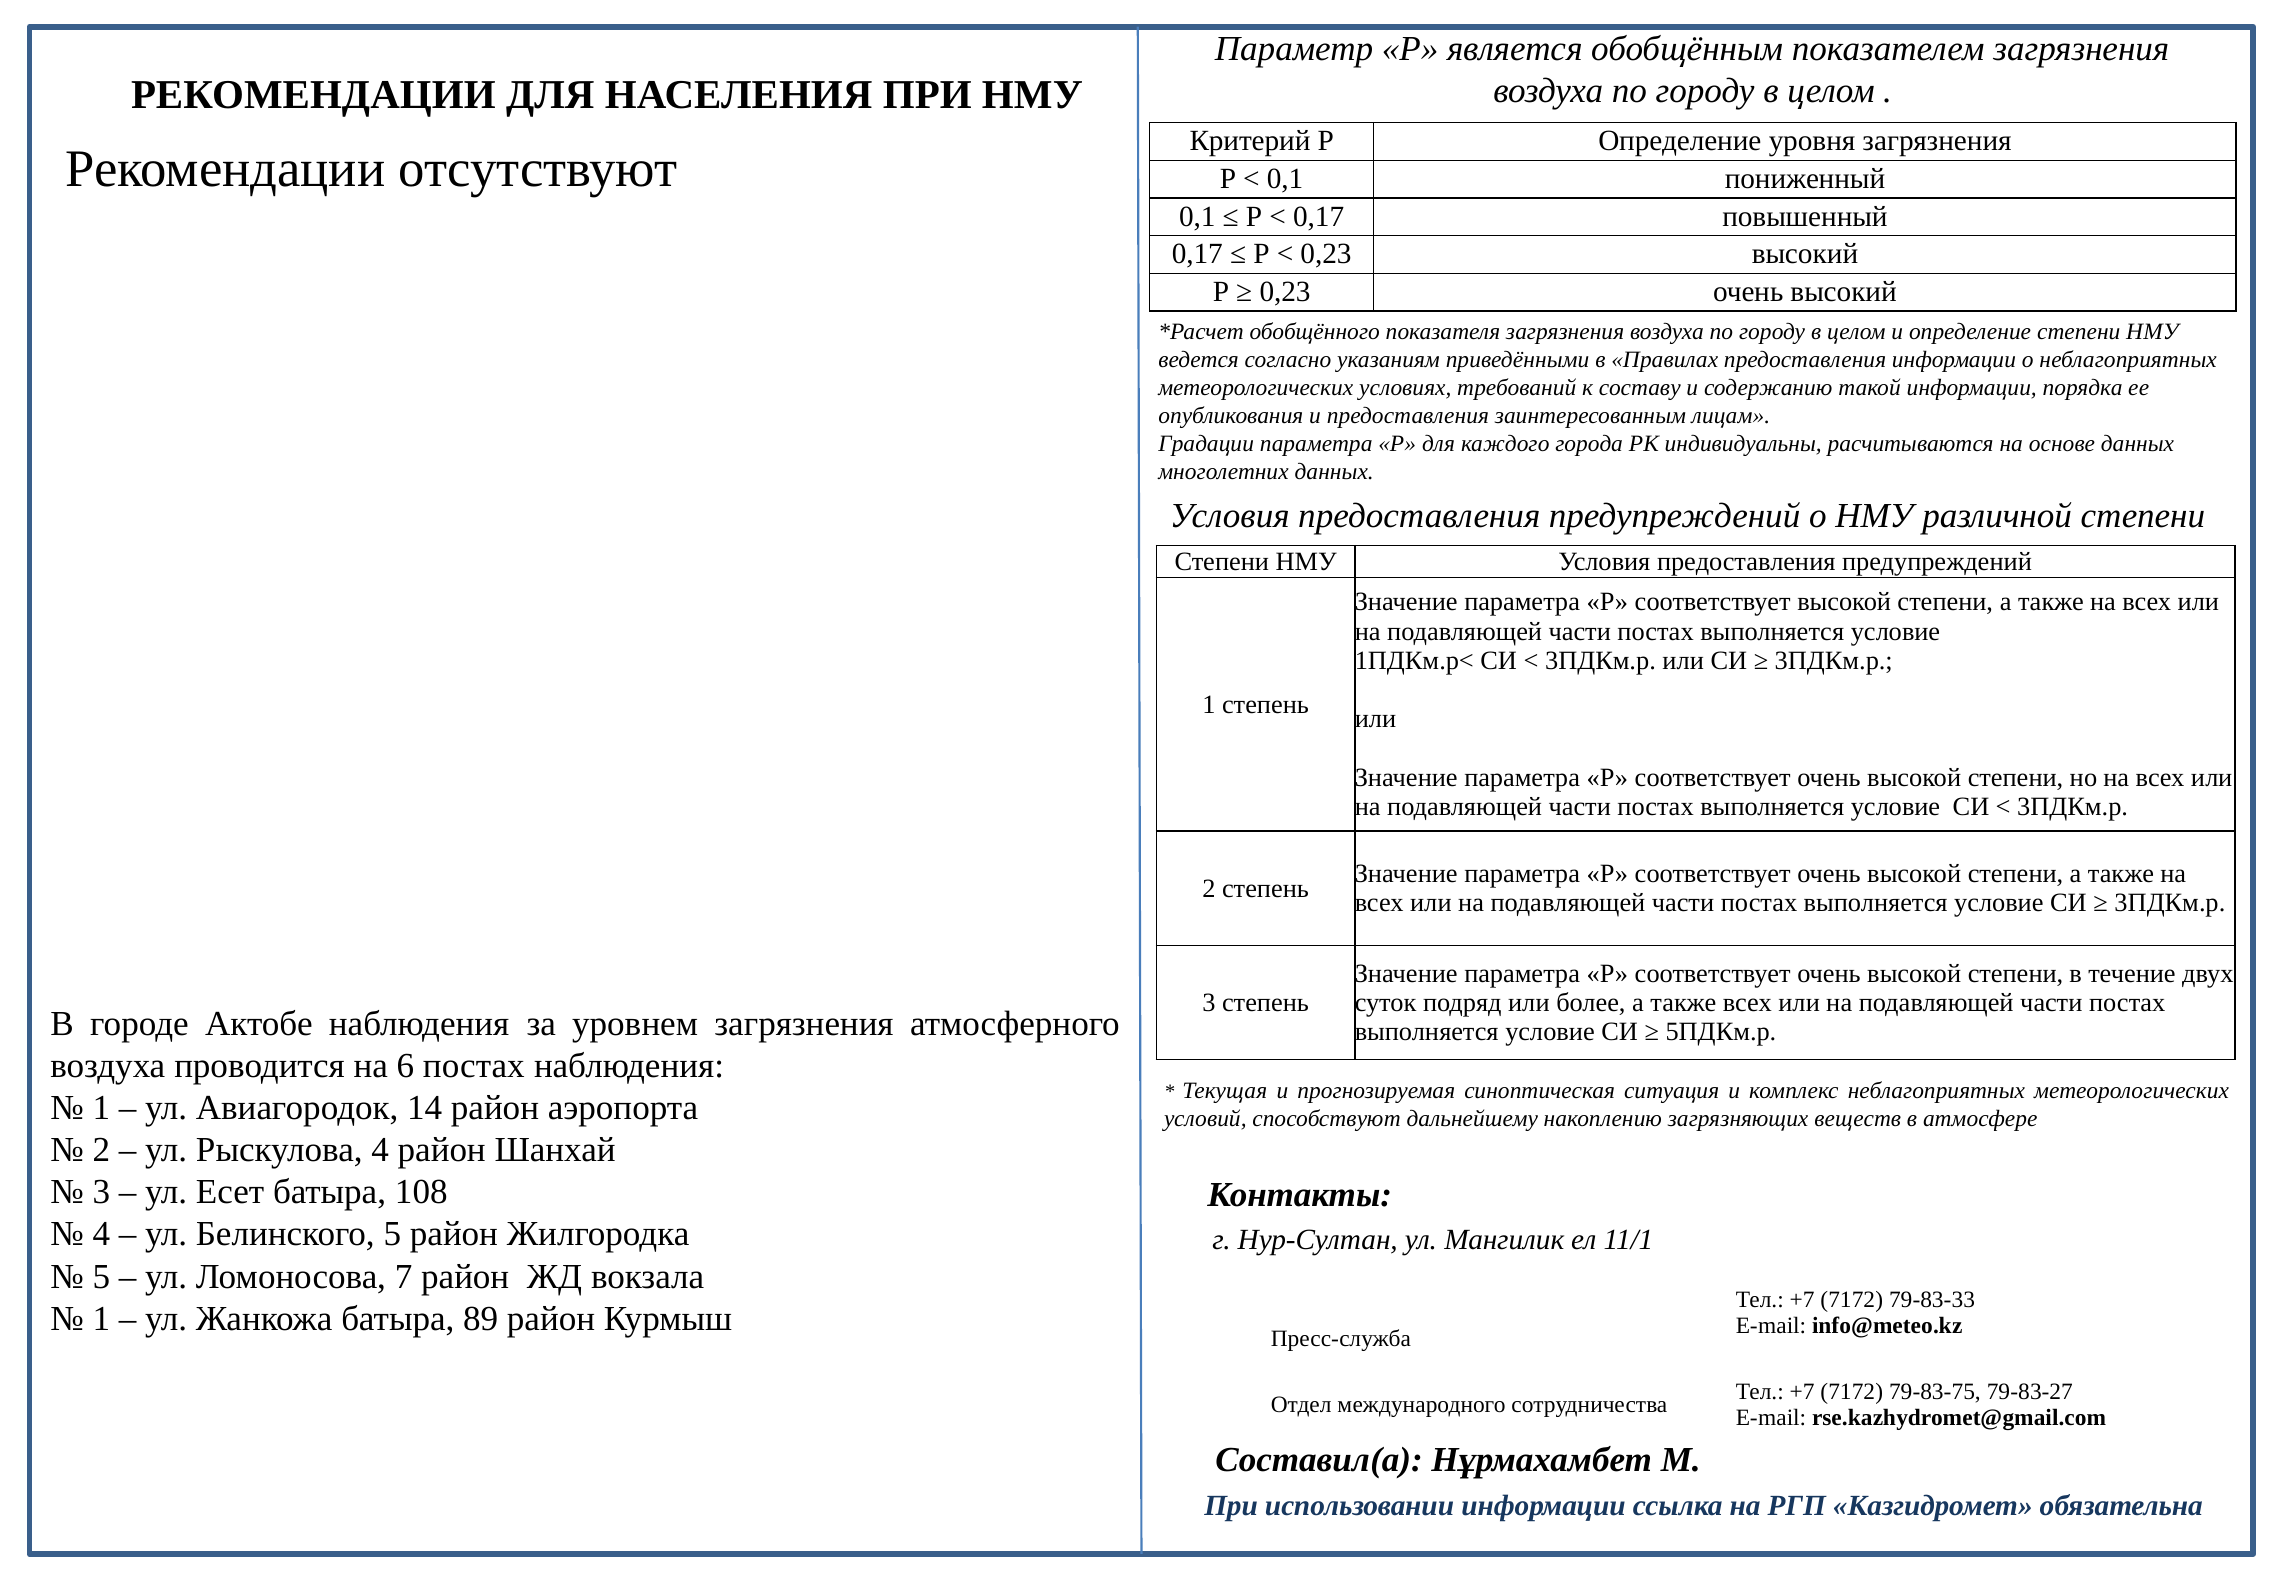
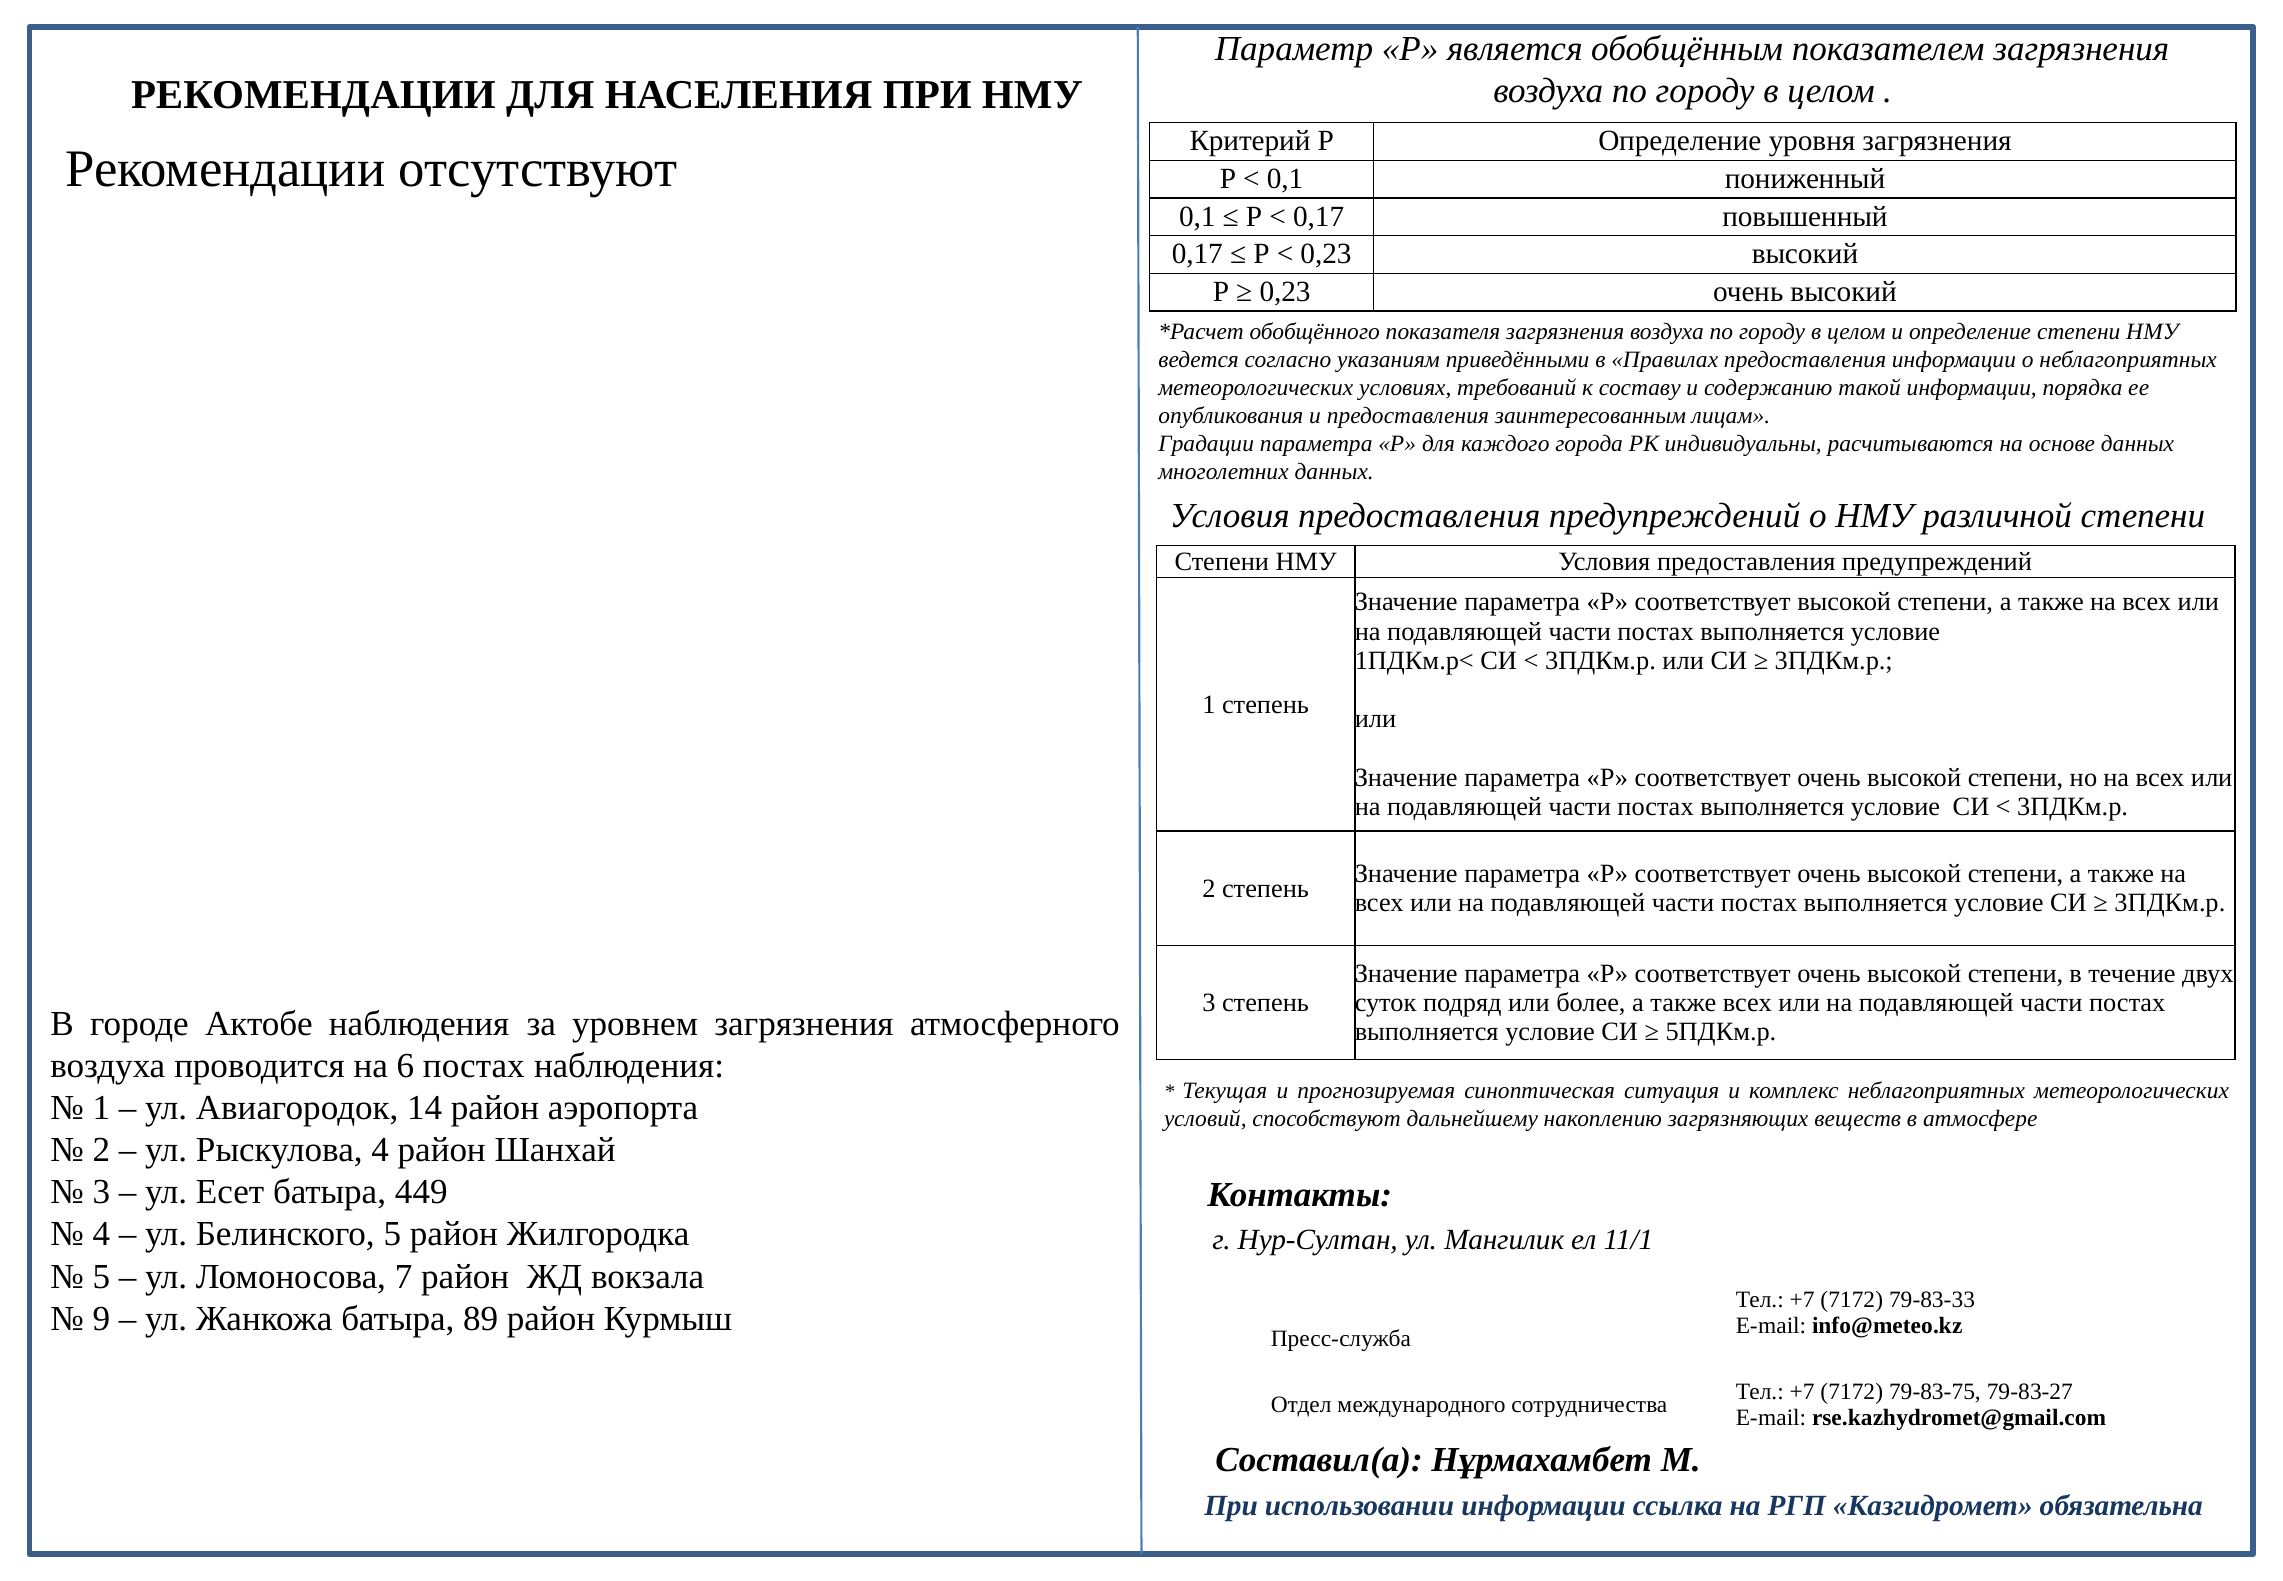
108: 108 -> 449 (421, 1192)
1: 1 -> 9 (101, 1318)
